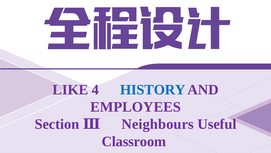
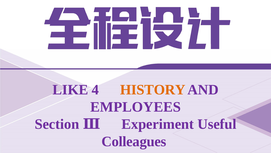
HISTORY colour: blue -> orange (153, 89)
Neighbours: Neighbours -> Experiment (158, 124)
Classroom: Classroom -> Colleagues (134, 141)
